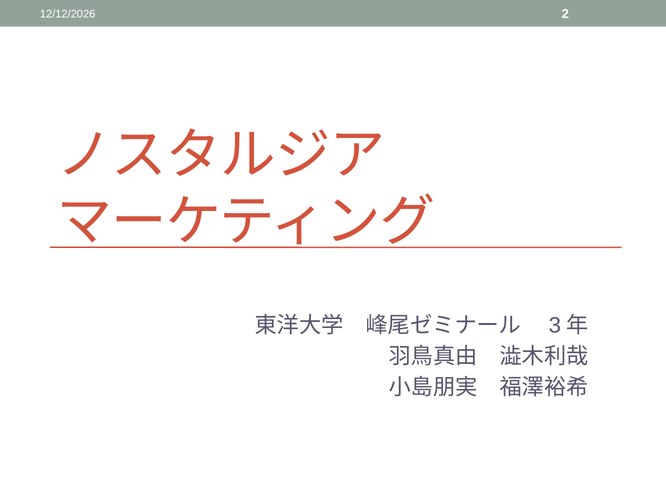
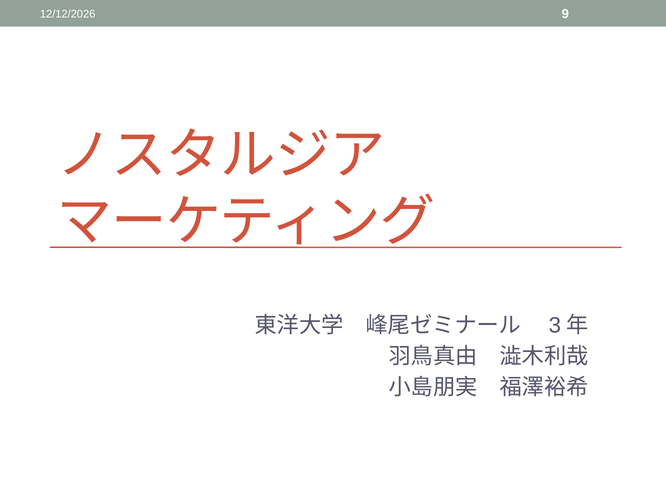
2: 2 -> 9 (565, 14)
